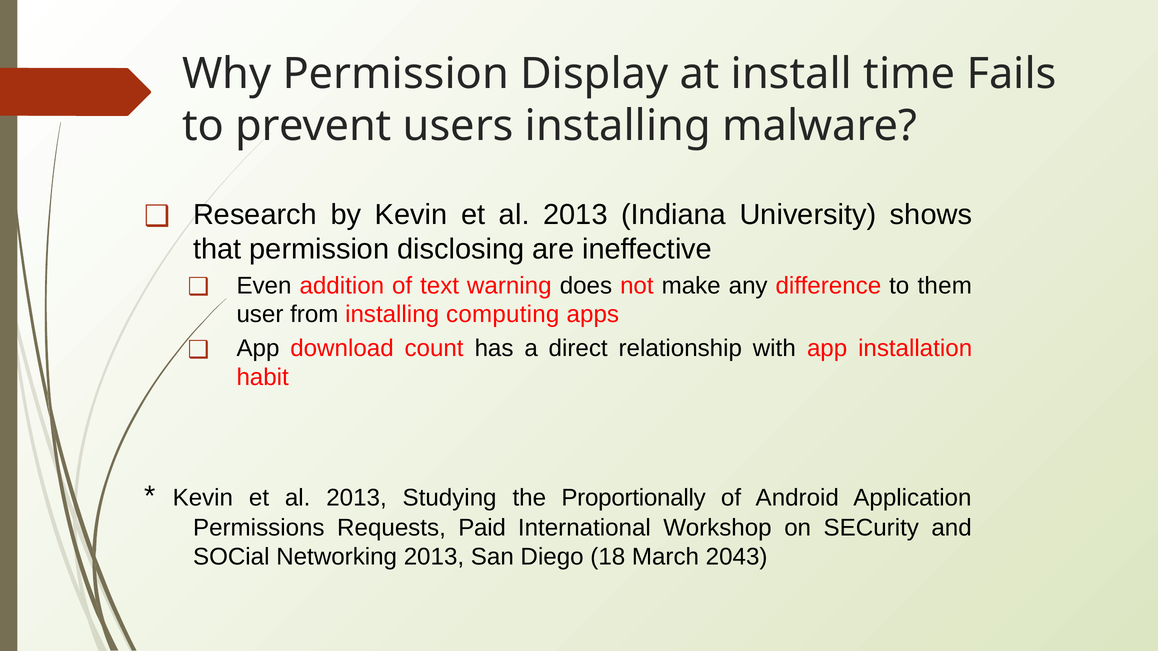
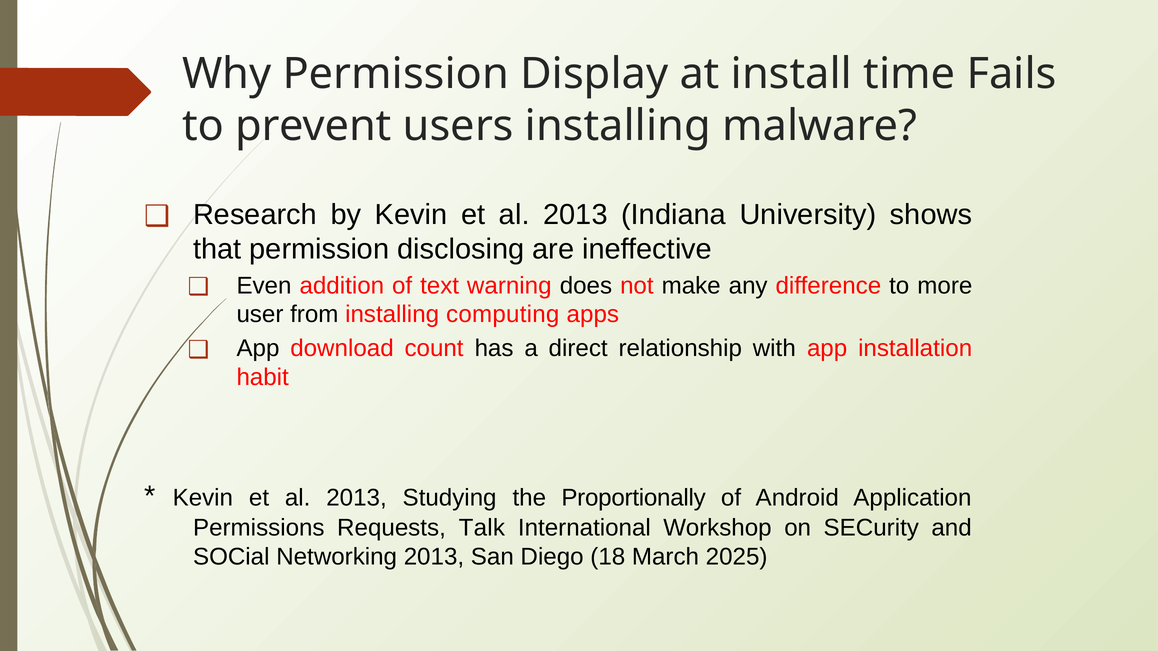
them: them -> more (945, 286)
Paid: Paid -> Talk (482, 528)
2043: 2043 -> 2025 (737, 557)
